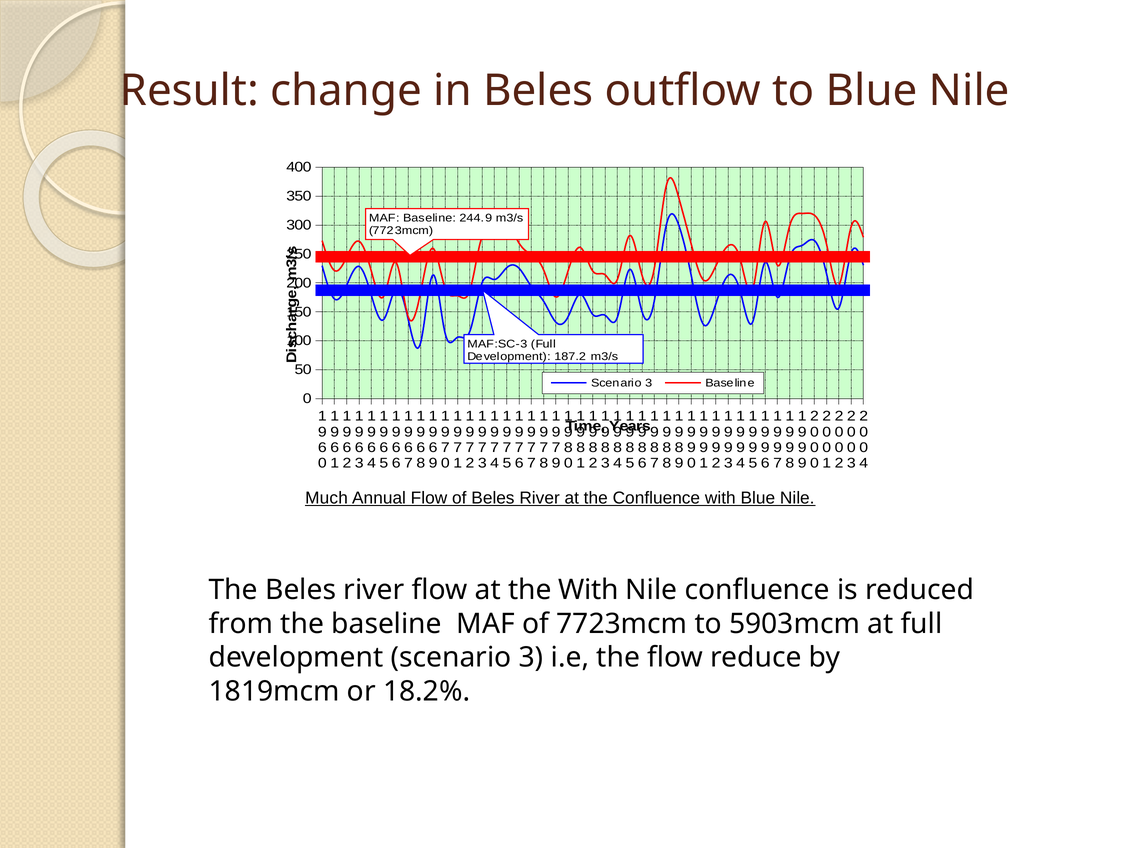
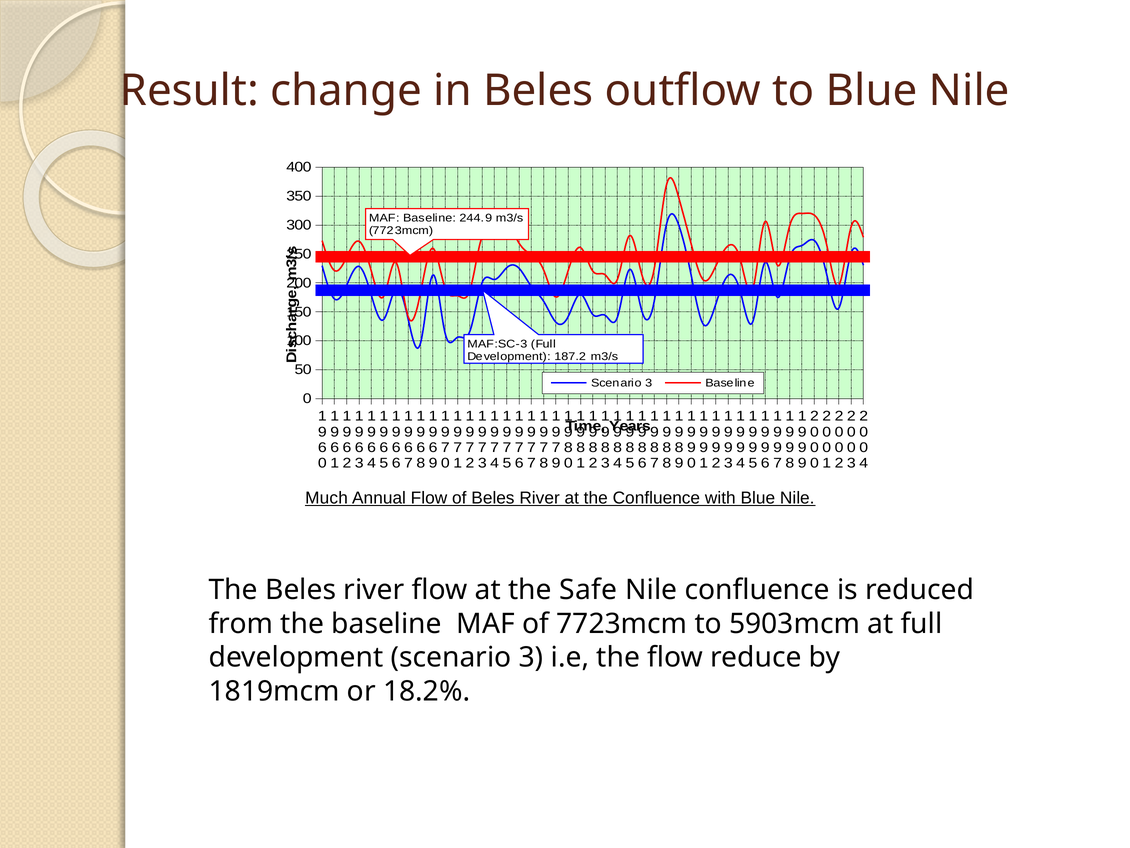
the With: With -> Safe (588, 589)
